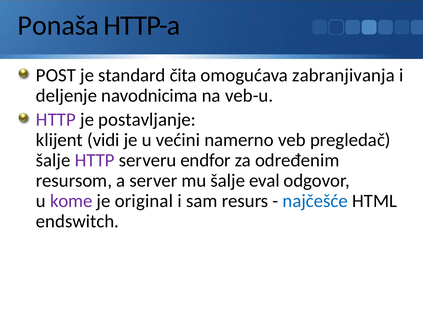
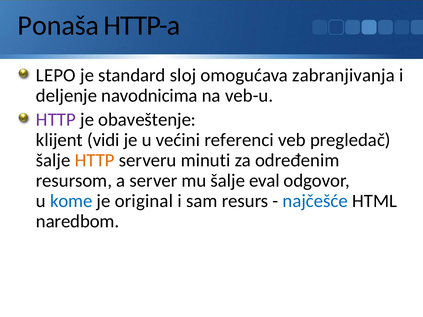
POST: POST -> LEPO (56, 75)
čita: čita -> sloj (183, 75)
postavljanje: postavljanje -> obaveštenje (147, 120)
namerno: namerno -> referenci (239, 140)
HTTP colour: purple -> orange (95, 160)
endfor: endfor -> minuti (206, 160)
kome colour: purple -> blue (71, 201)
endswitch: endswitch -> naredbom (78, 221)
